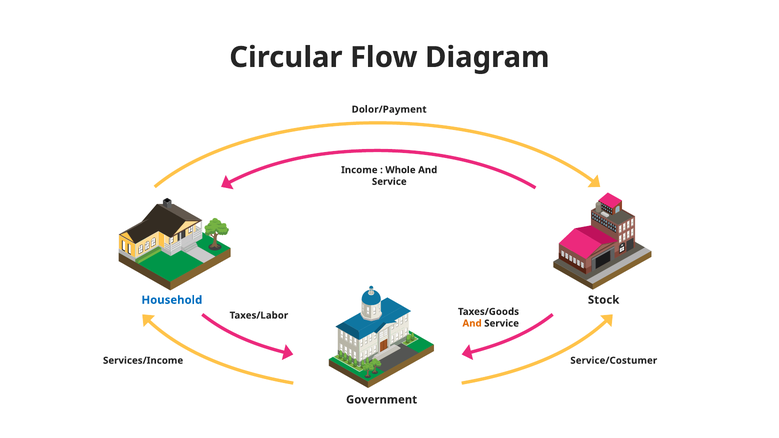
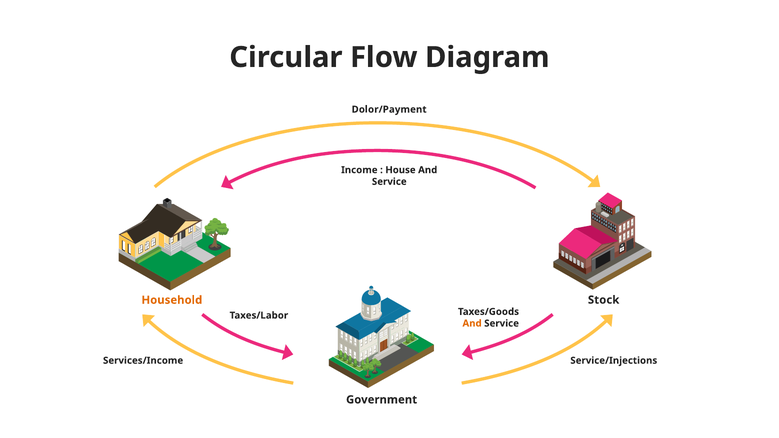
Whole: Whole -> House (400, 170)
Household colour: blue -> orange (172, 300)
Service/Costumer: Service/Costumer -> Service/Injections (614, 361)
